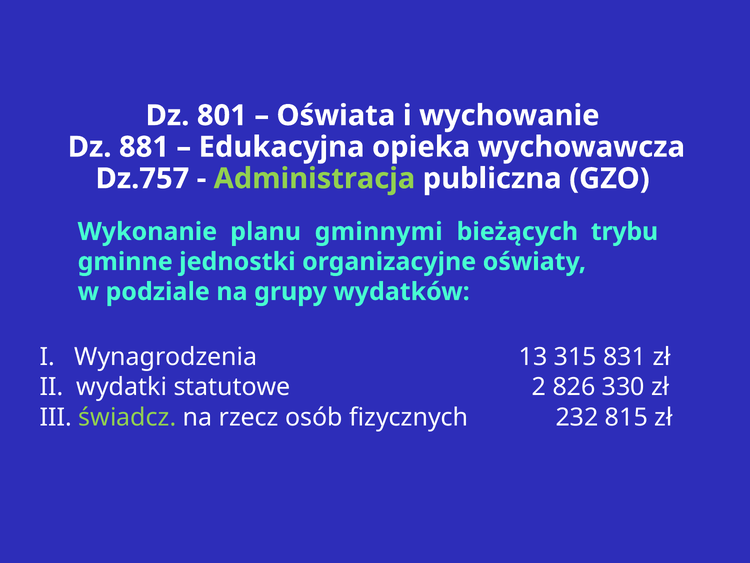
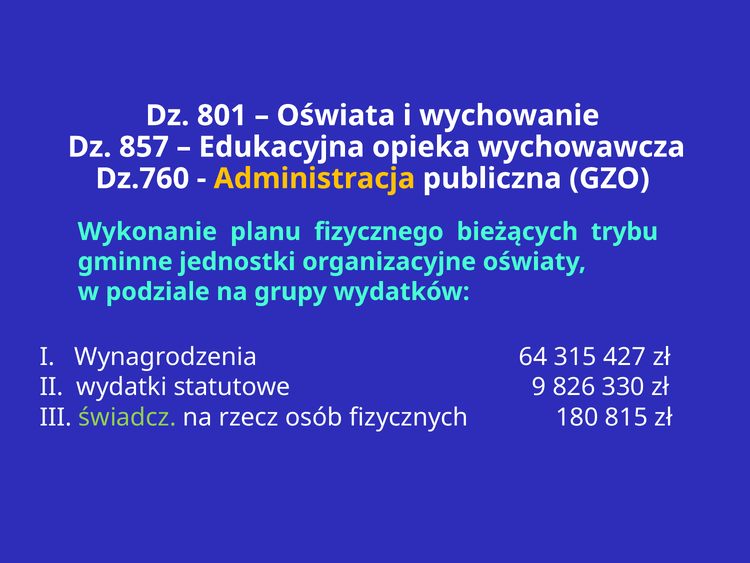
881: 881 -> 857 (144, 147)
Dz.757: Dz.757 -> Dz.760 (142, 178)
Administracja colour: light green -> yellow (314, 178)
gminnymi: gminnymi -> fizycznego (379, 232)
13: 13 -> 64 (533, 357)
831: 831 -> 427 (625, 357)
2: 2 -> 9 (539, 387)
232: 232 -> 180 (577, 417)
